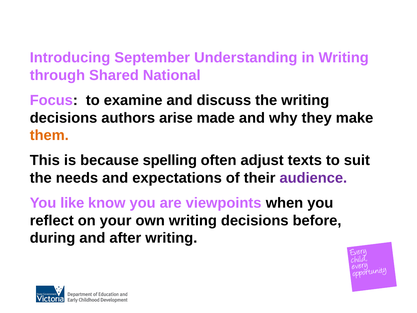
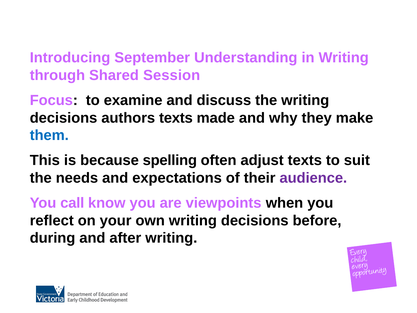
National: National -> Session (172, 75)
authors arise: arise -> texts (176, 118)
them colour: orange -> blue (49, 135)
like: like -> call (72, 203)
